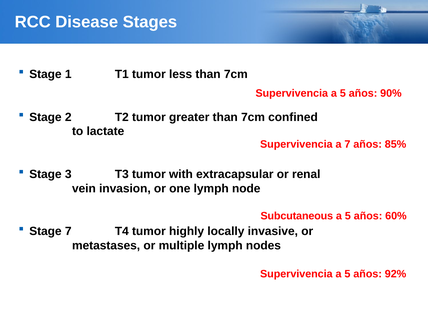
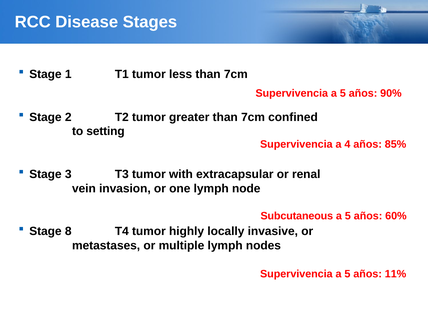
lactate: lactate -> setting (105, 131)
a 7: 7 -> 4 (347, 144)
Stage 7: 7 -> 8 (68, 231)
92%: 92% -> 11% (396, 274)
